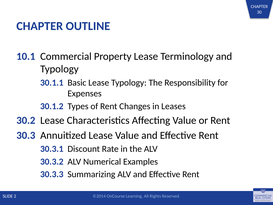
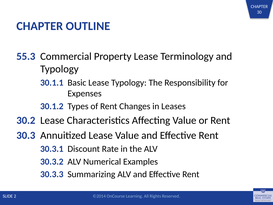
10.1: 10.1 -> 55.3 (26, 56)
